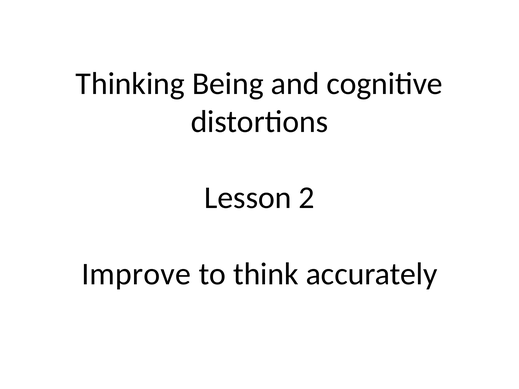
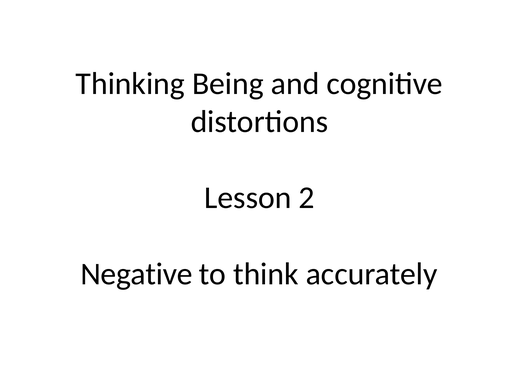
Improve: Improve -> Negative (136, 274)
